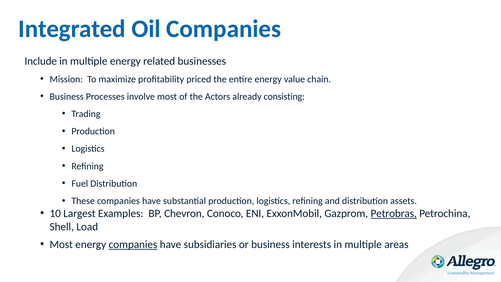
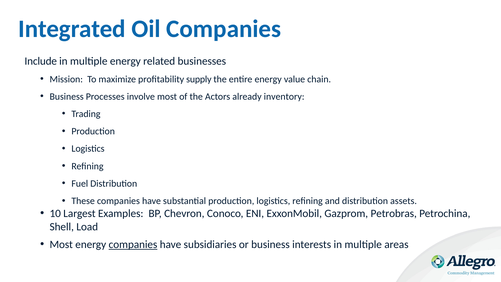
priced: priced -> supply (199, 79)
consisting: consisting -> inventory (284, 96)
Petrobras underline: present -> none (394, 213)
